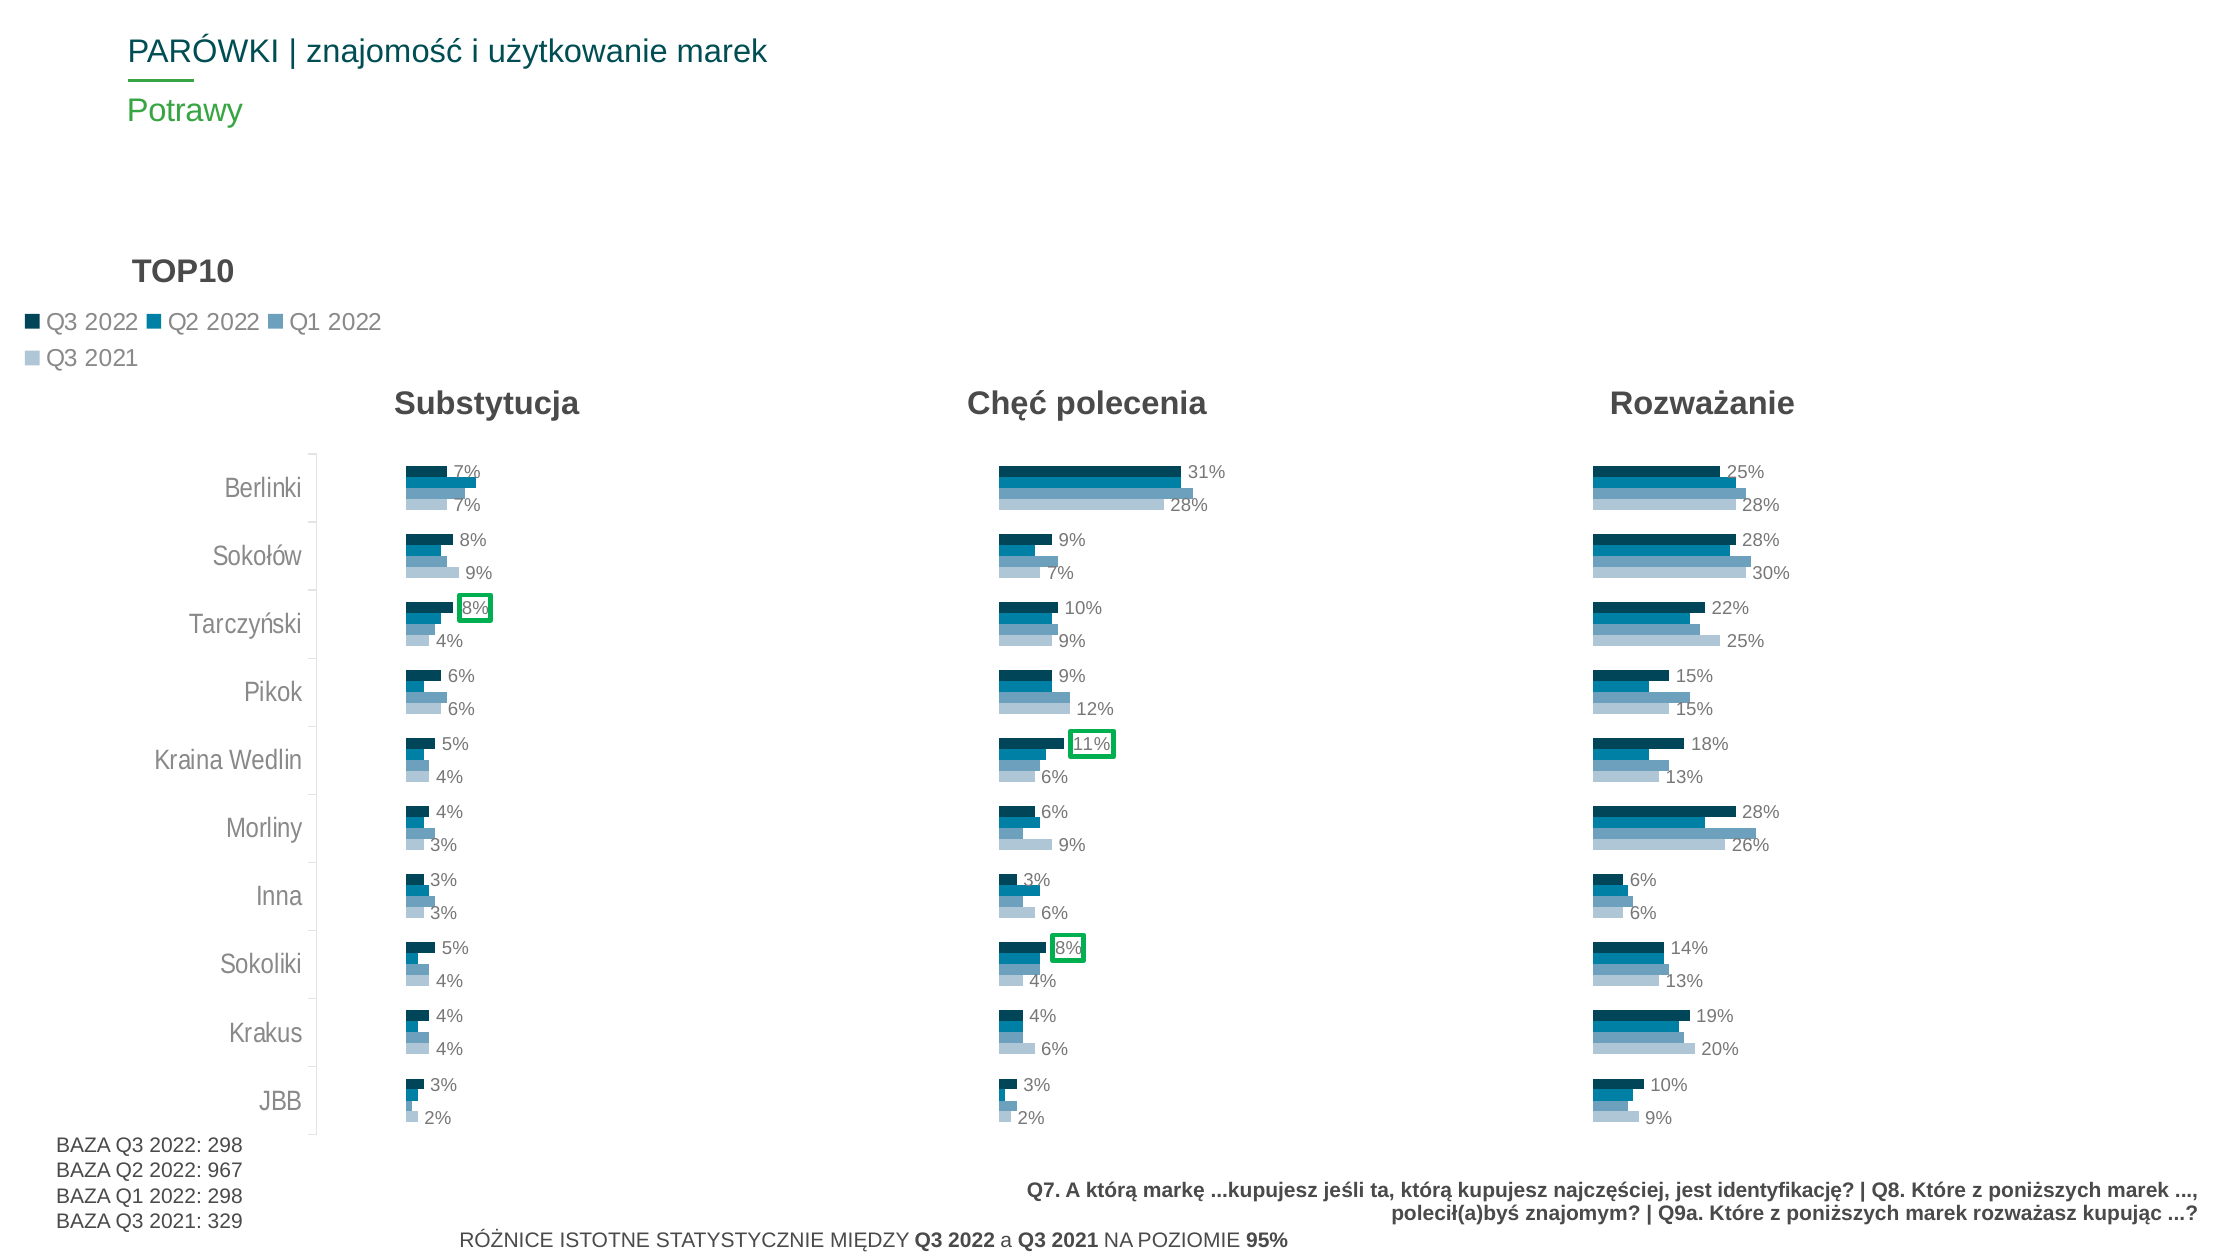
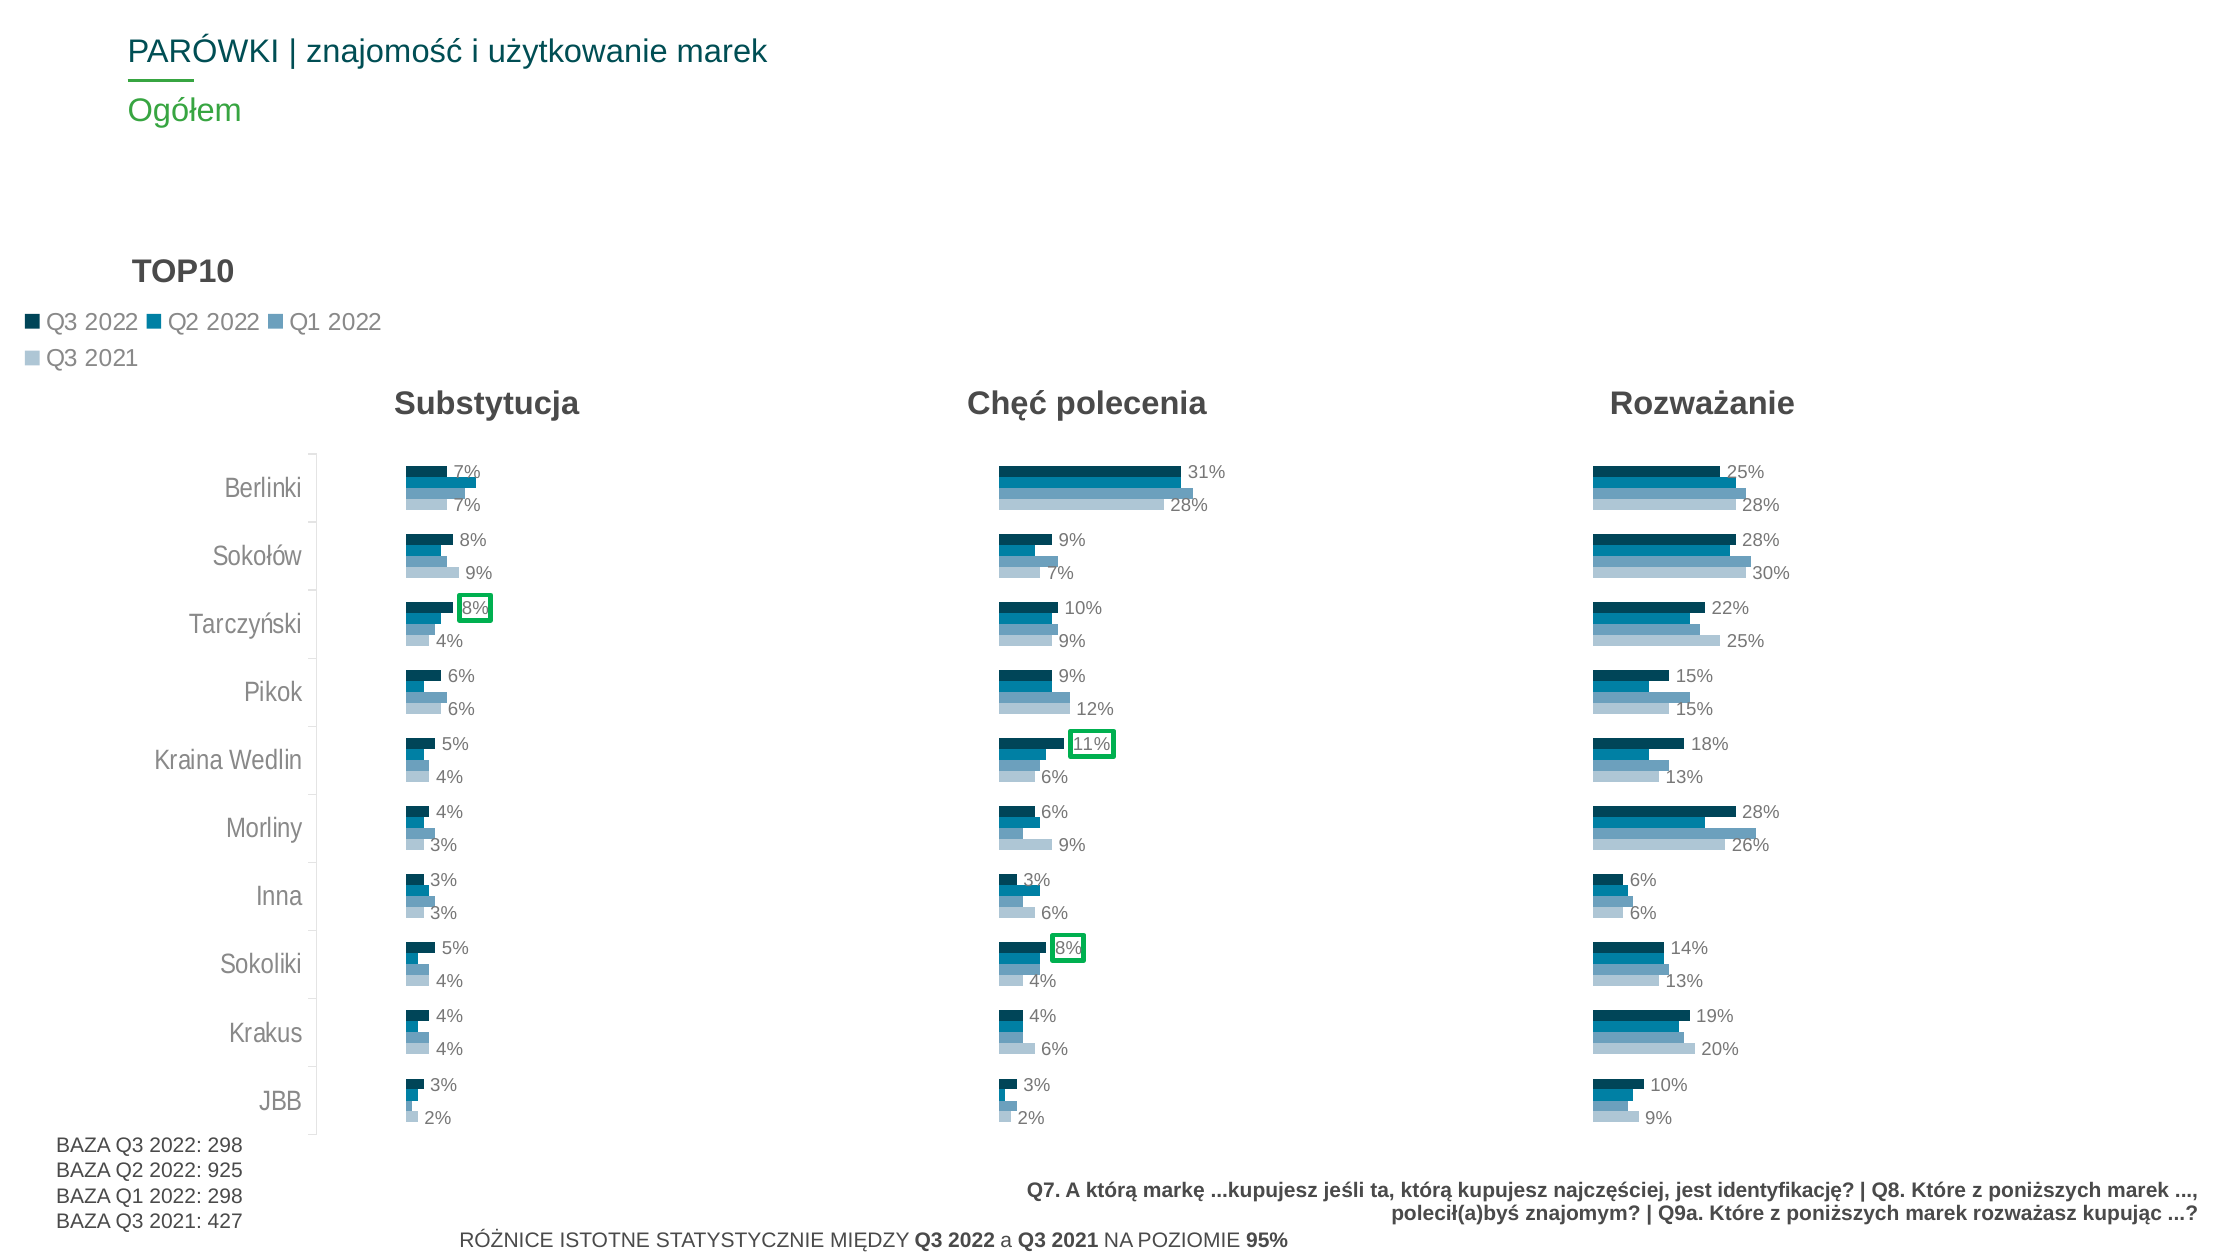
Potrawy: Potrawy -> Ogółem (185, 111)
967: 967 -> 925 (225, 1171)
329: 329 -> 427 (225, 1221)
